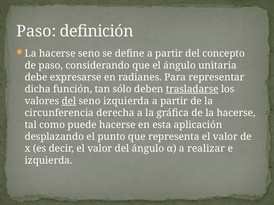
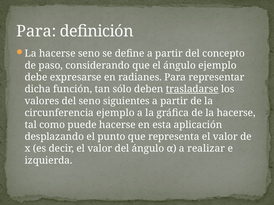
Paso: Paso -> Para (36, 31)
ángulo unitaria: unitaria -> ejemplo (217, 66)
del underline: present -> none (69, 101)
seno izquierda: izquierda -> siguientes (126, 101)
circunferencia derecha: derecha -> ejemplo (115, 113)
